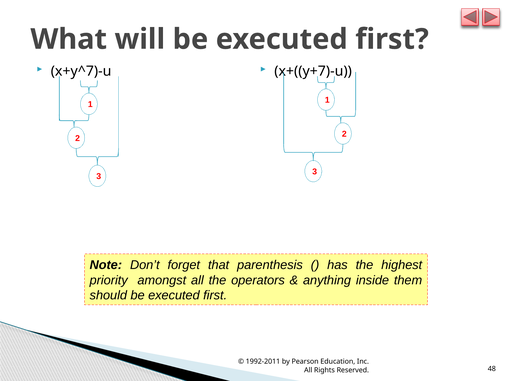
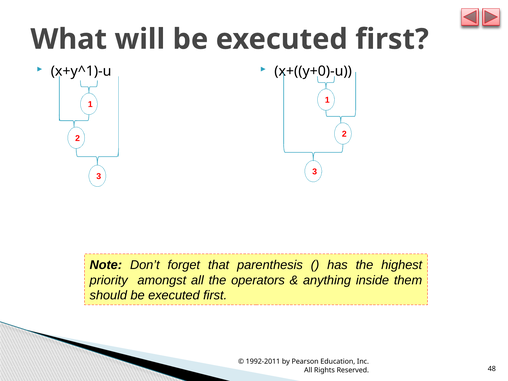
x+y^7)-u: x+y^7)-u -> x+y^1)-u (81, 71)
x+((y+7)-u: x+((y+7)-u -> x+((y+0)-u (313, 71)
